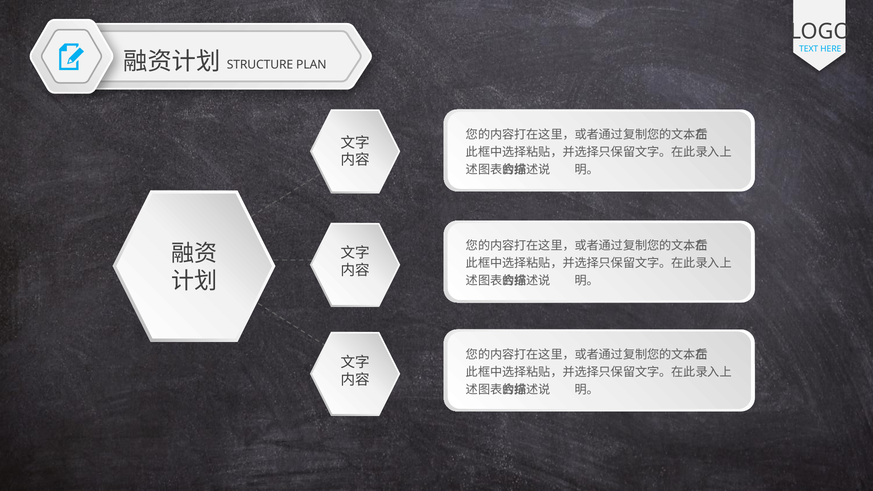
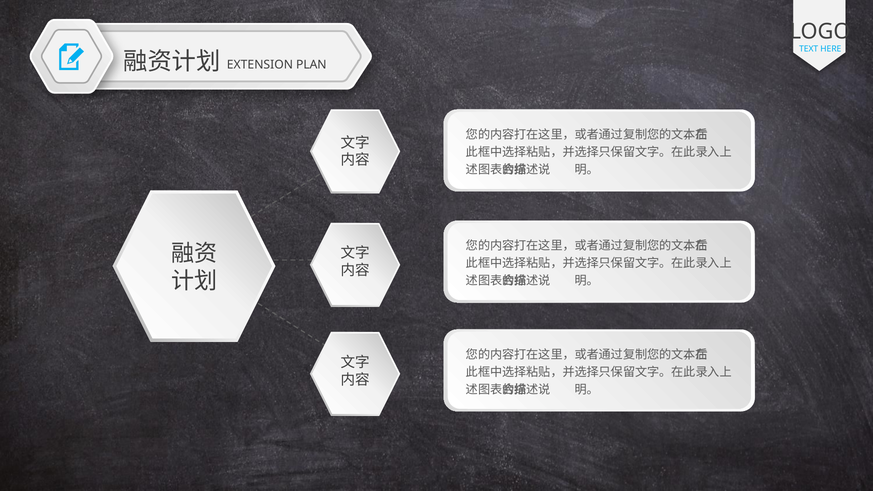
STRUCTURE: STRUCTURE -> EXTENSION (260, 65)
